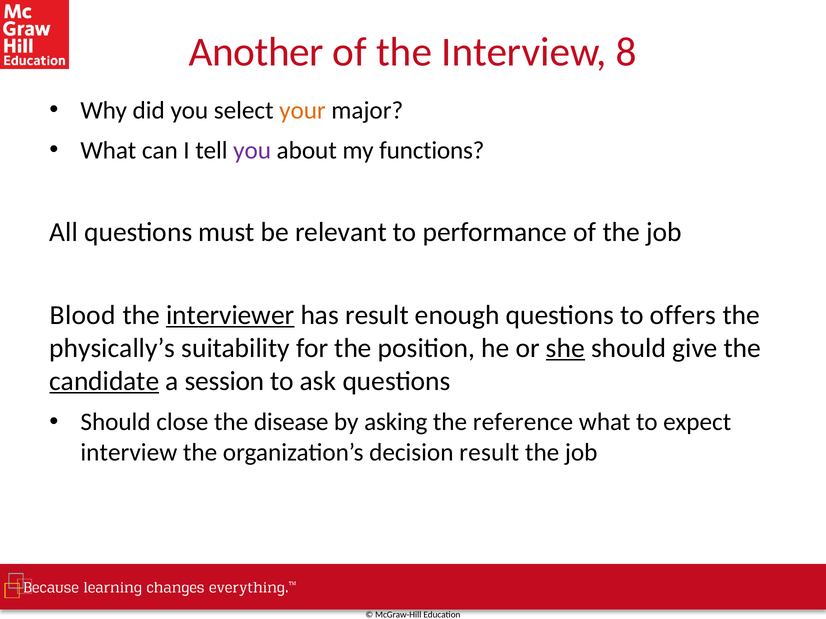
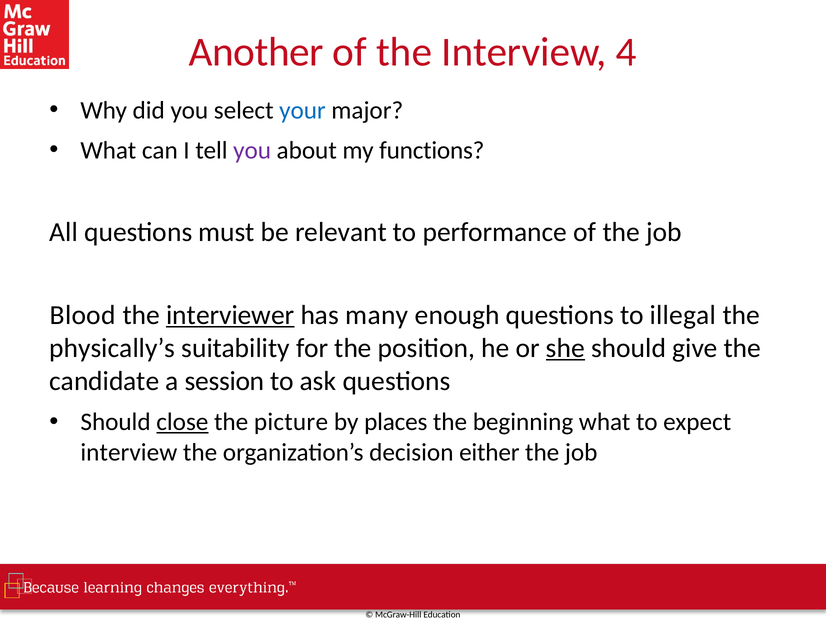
8: 8 -> 4 (626, 52)
your colour: orange -> blue (302, 110)
has result: result -> many (377, 315)
offers: offers -> illegal (683, 315)
candidate underline: present -> none (104, 381)
close underline: none -> present (182, 422)
disease: disease -> picture (291, 422)
asking: asking -> places (396, 422)
reference: reference -> beginning (523, 422)
decision result: result -> either (489, 453)
